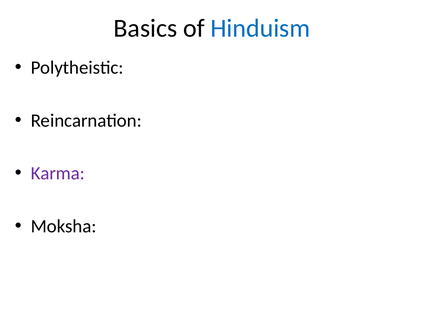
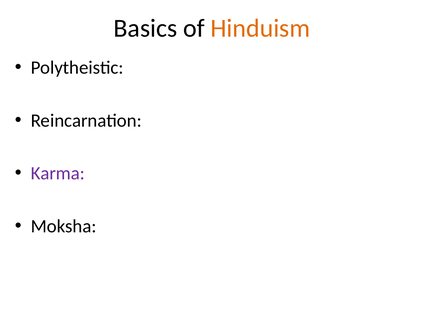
Hinduism colour: blue -> orange (260, 28)
